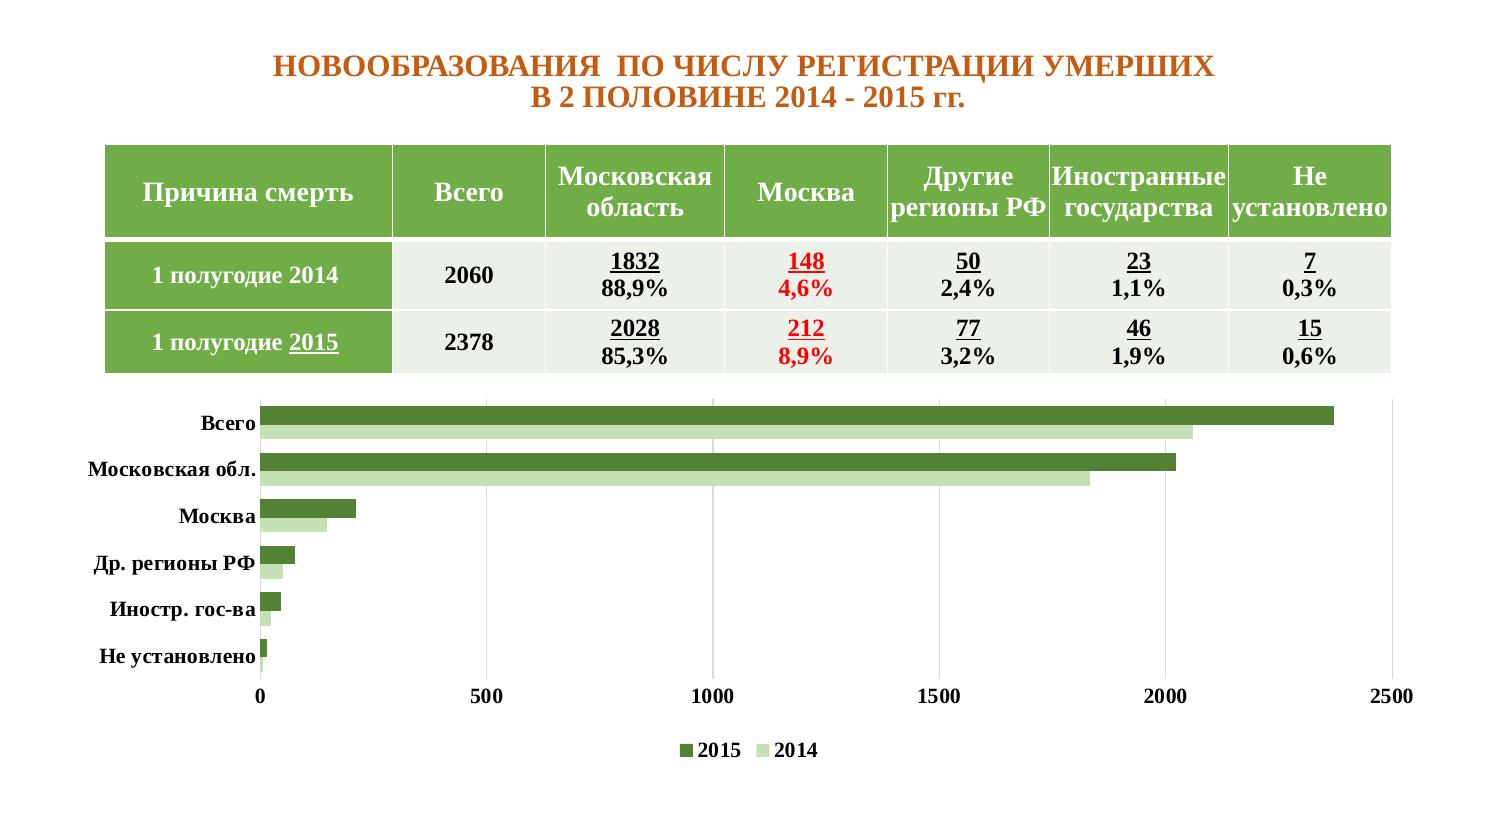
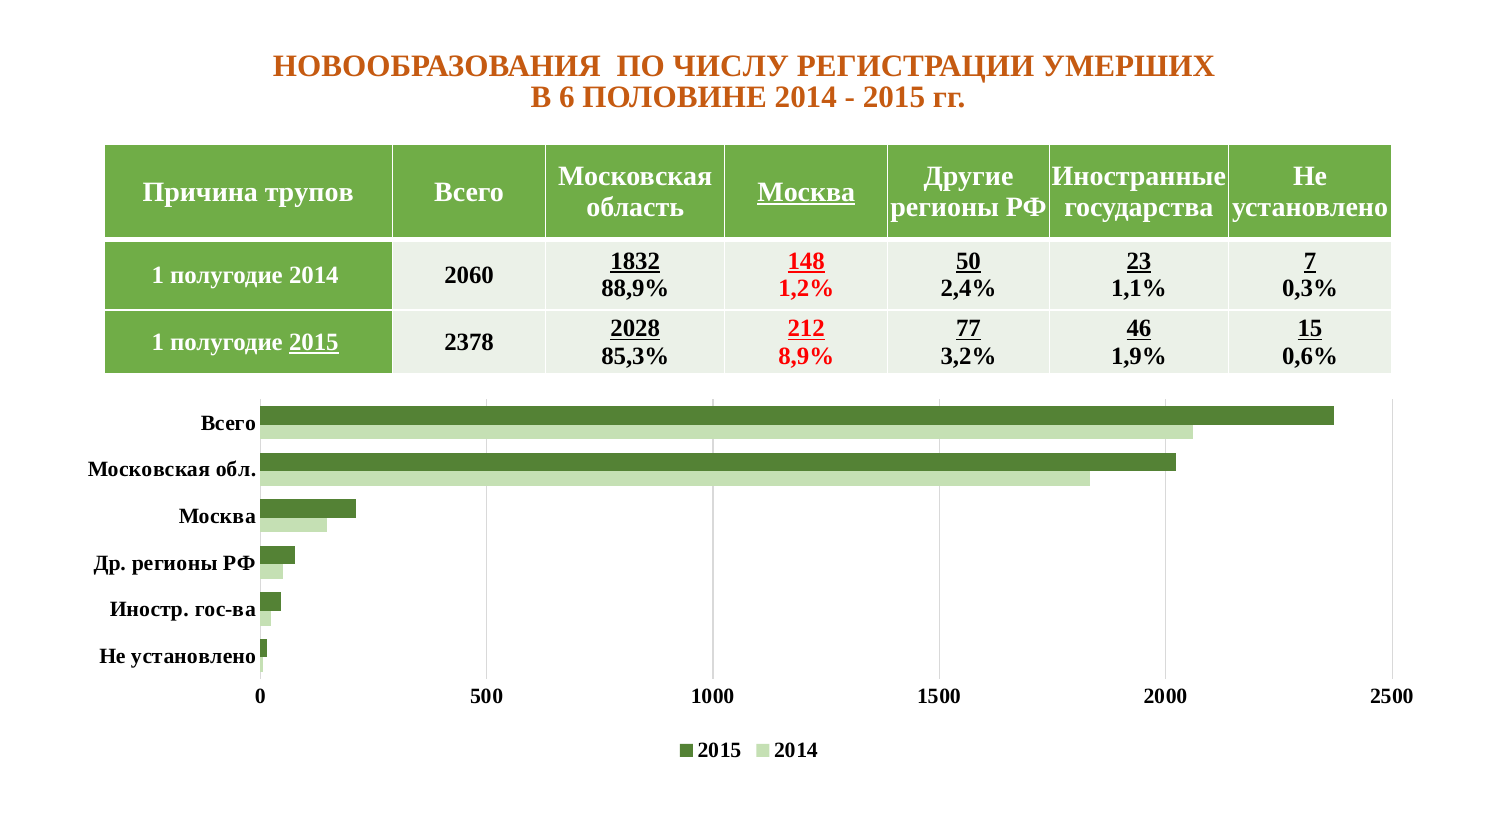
2: 2 -> 6 (567, 97)
смерть: смерть -> трупов (309, 192)
Москва underline: none -> present (806, 192)
4,6%: 4,6% -> 1,2% (806, 289)
